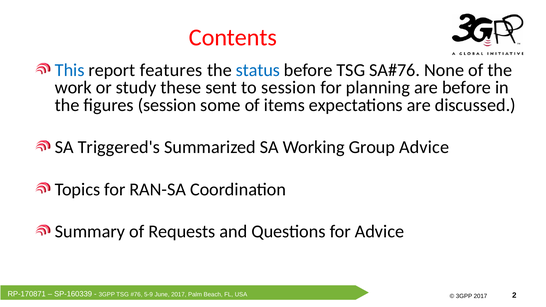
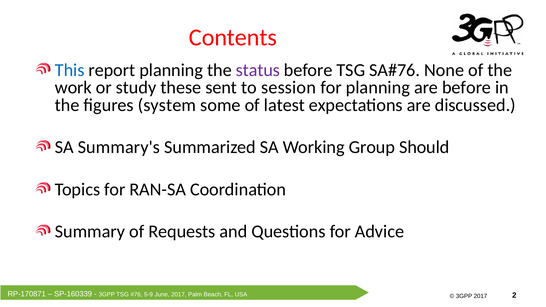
report features: features -> planning (171, 70)
status colour: blue -> purple (258, 70)
figures session: session -> system (167, 105)
items: items -> latest (284, 105)
Triggered's: Triggered's -> Summary's (119, 147)
Group Advice: Advice -> Should (424, 147)
